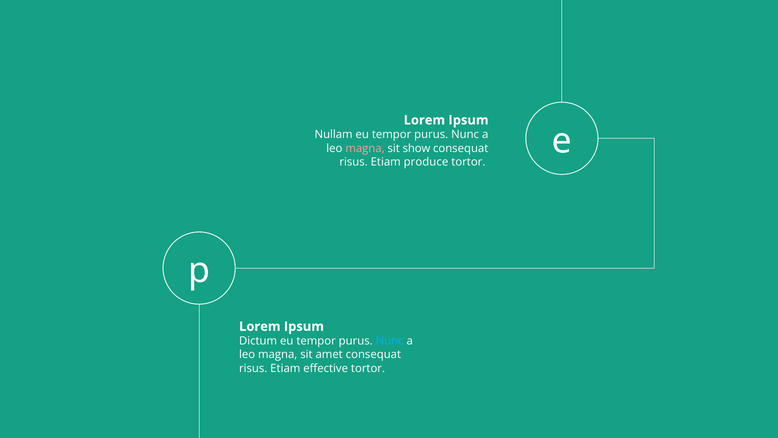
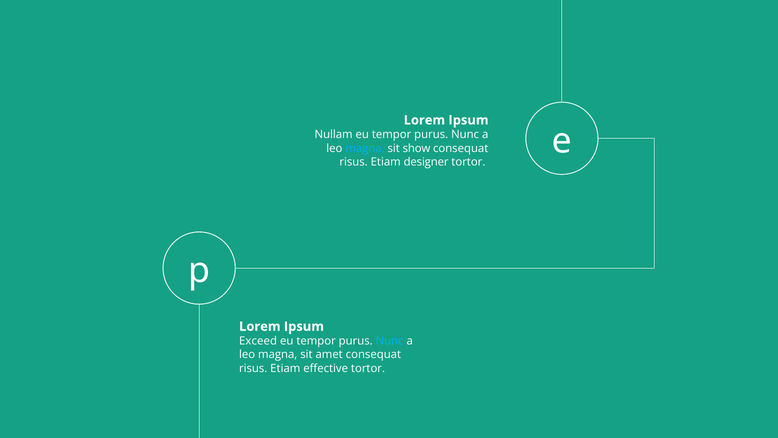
magna colour: pink -> light blue (365, 148)
produce: produce -> designer (426, 162)
Dictum: Dictum -> Exceed (258, 341)
